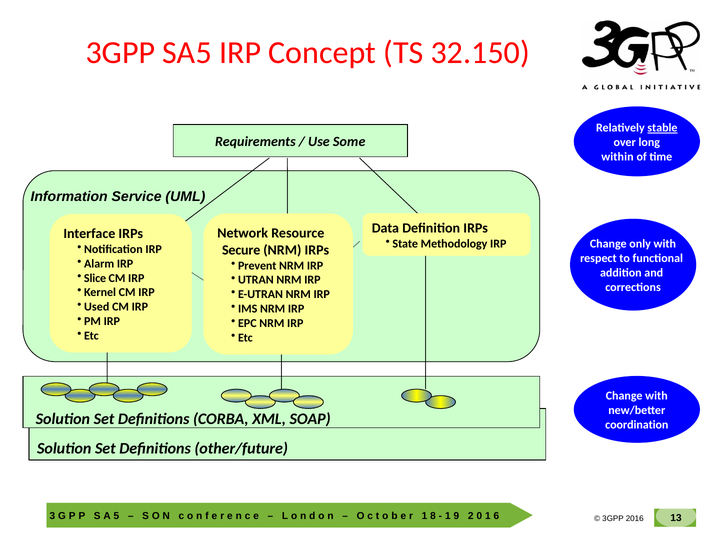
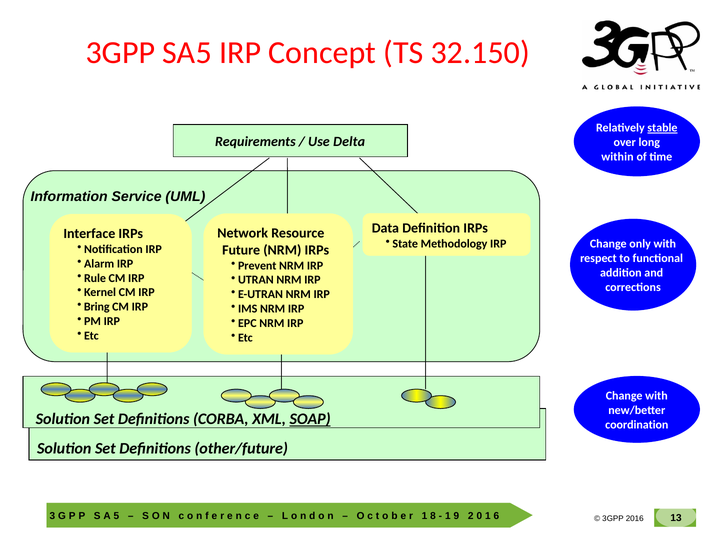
Some: Some -> Delta (349, 142)
Secure: Secure -> Future (241, 250)
Slice: Slice -> Rule (95, 278)
Used: Used -> Bring (97, 307)
SOAP underline: none -> present (310, 419)
